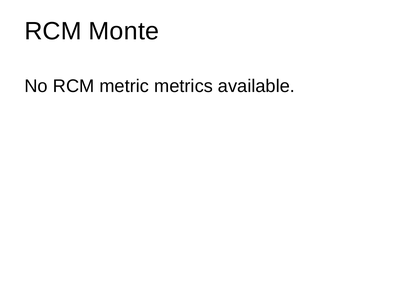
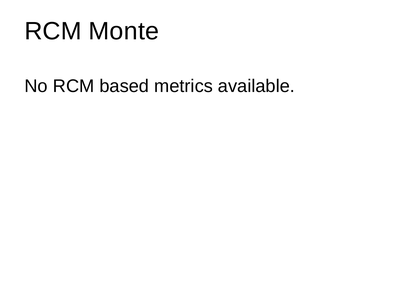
metric: metric -> based (124, 86)
